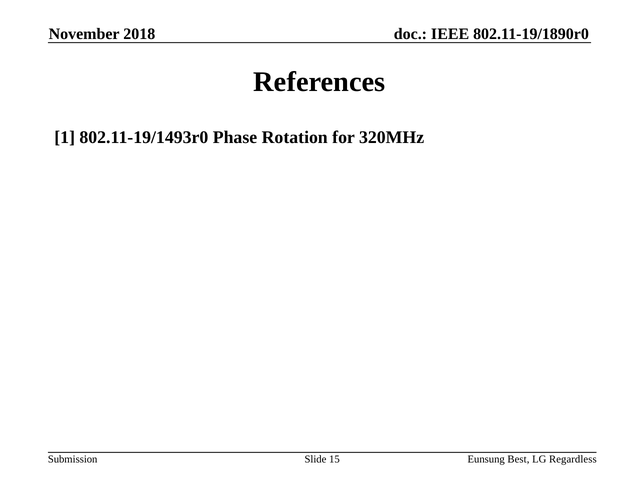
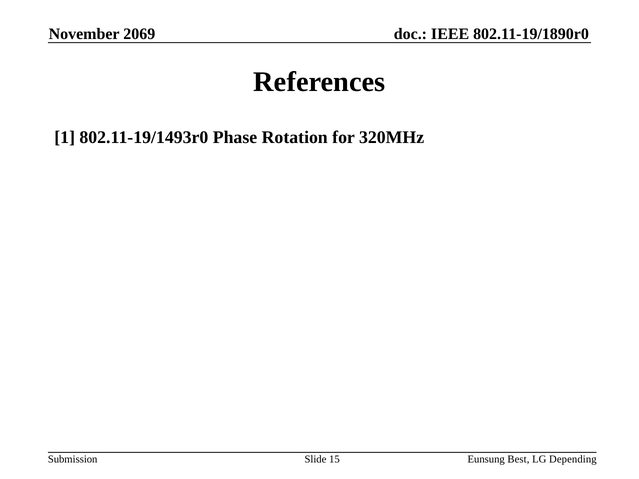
2018: 2018 -> 2069 (139, 34)
Regardless: Regardless -> Depending (573, 460)
